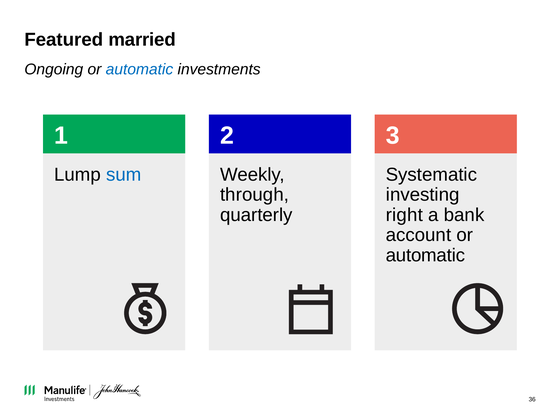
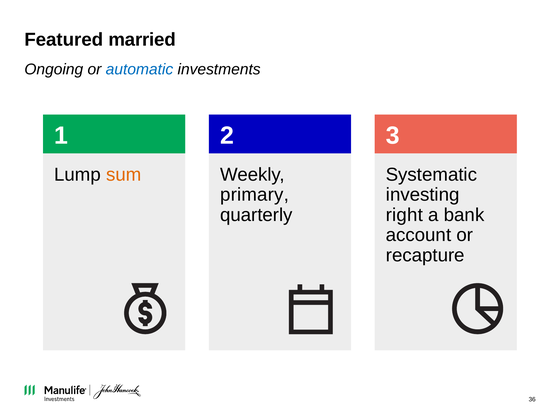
sum colour: blue -> orange (124, 175)
through: through -> primary (255, 195)
automatic: automatic -> recapture (425, 255)
